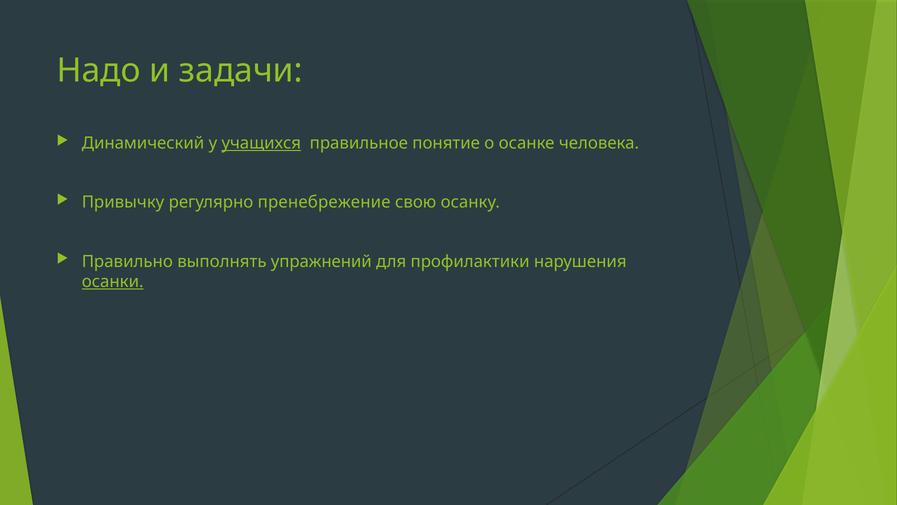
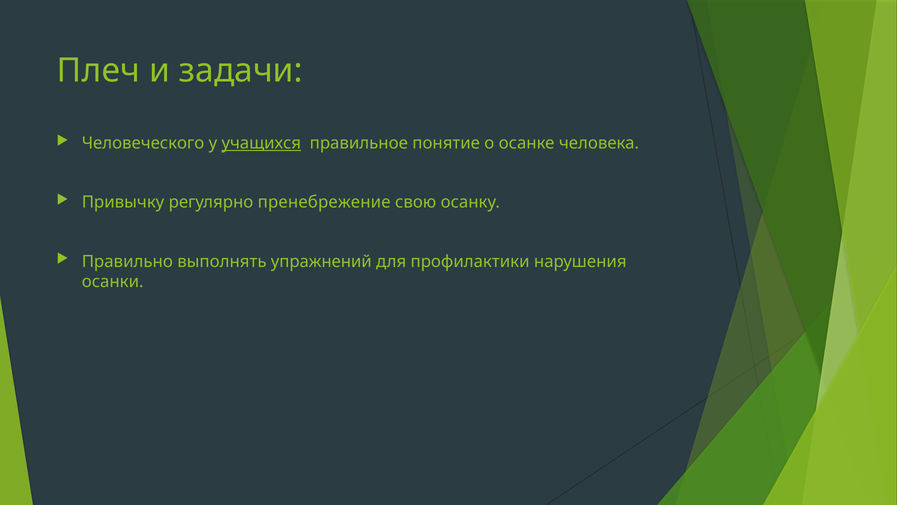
Надо: Надо -> Плеч (98, 71)
Динамический: Динамический -> Человеческого (143, 143)
осанки underline: present -> none (113, 281)
